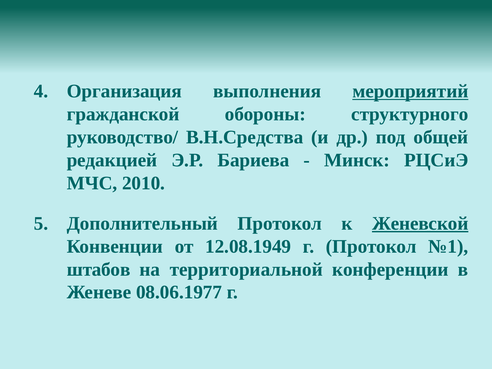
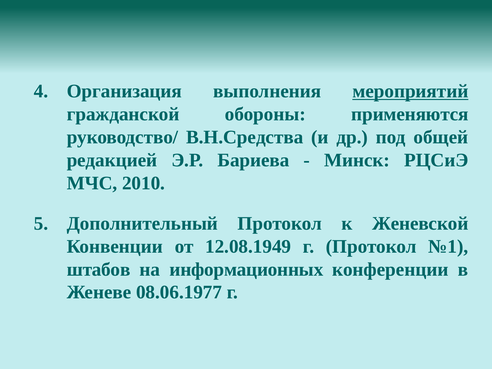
структурного: структурного -> применяются (410, 114)
Женевской underline: present -> none (420, 223)
территориальной: территориальной -> информационных (246, 269)
